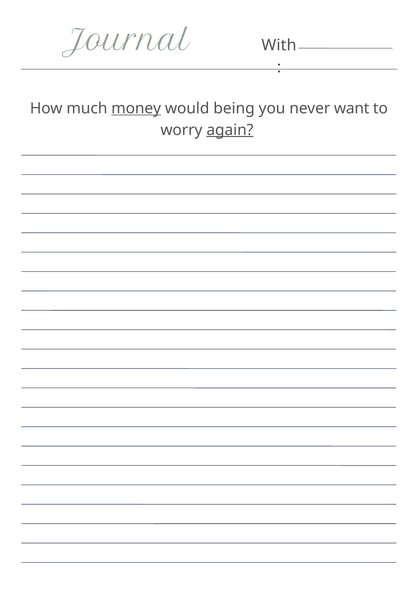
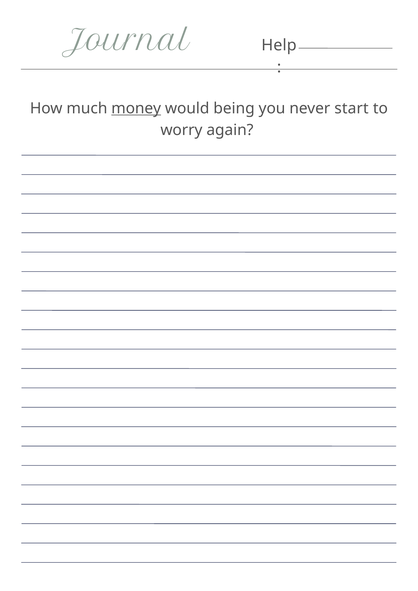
With: With -> Help (279, 45)
want: want -> start (352, 108)
again underline: present -> none (230, 130)
